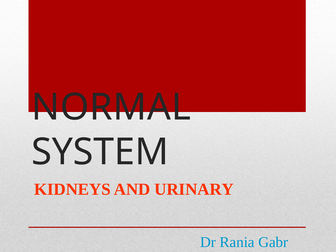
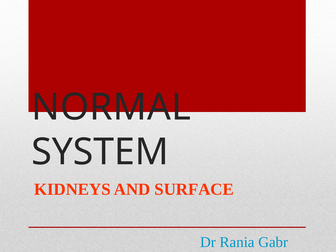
URINARY: URINARY -> SURFACE (194, 189)
